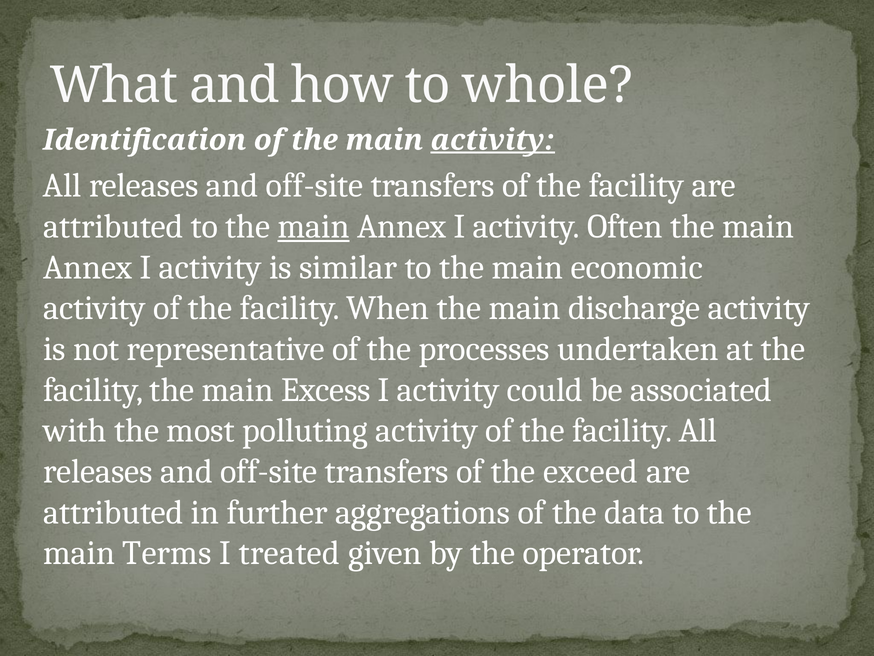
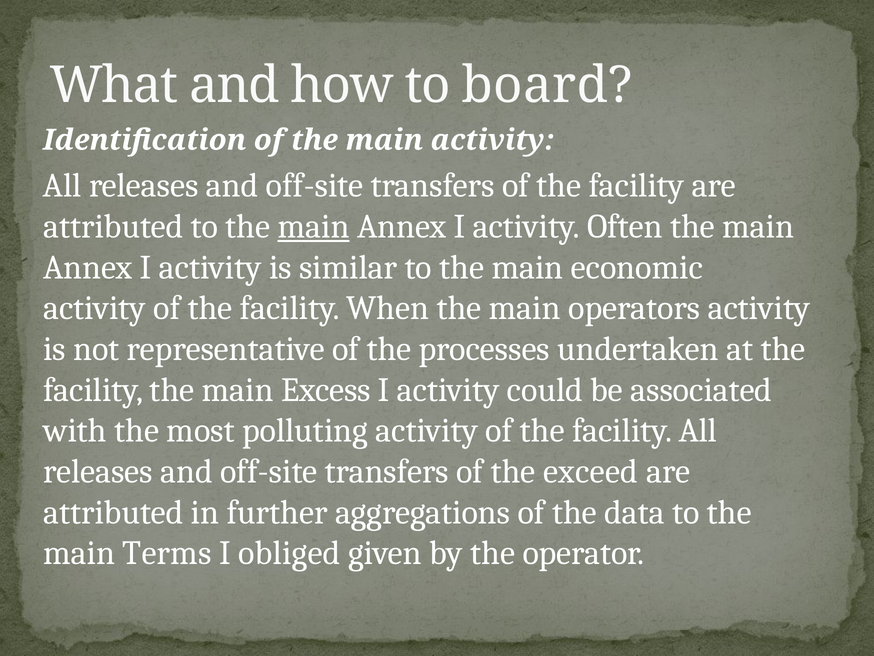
whole: whole -> board (547, 85)
activity underline: present -> none (493, 140)
discharge: discharge -> operators (634, 308)
treated: treated -> obliged (289, 553)
